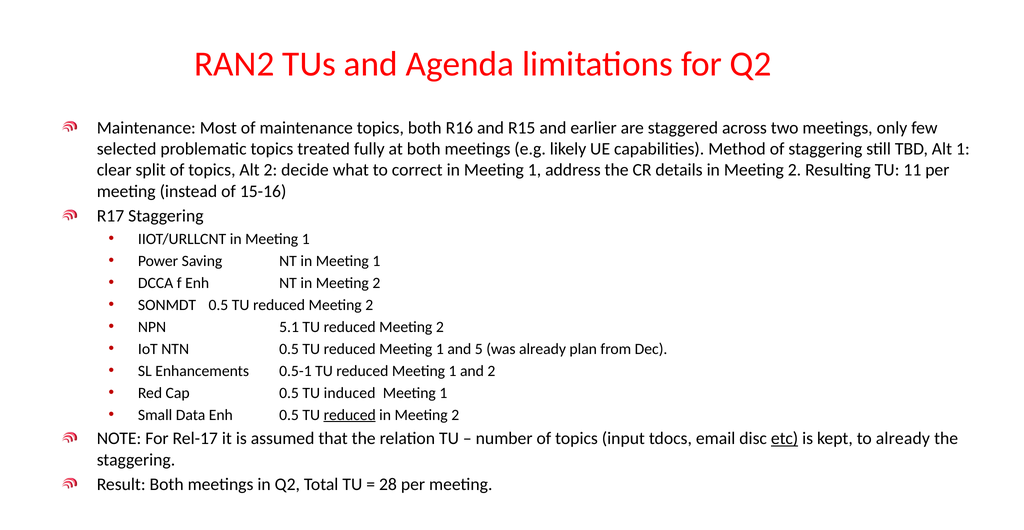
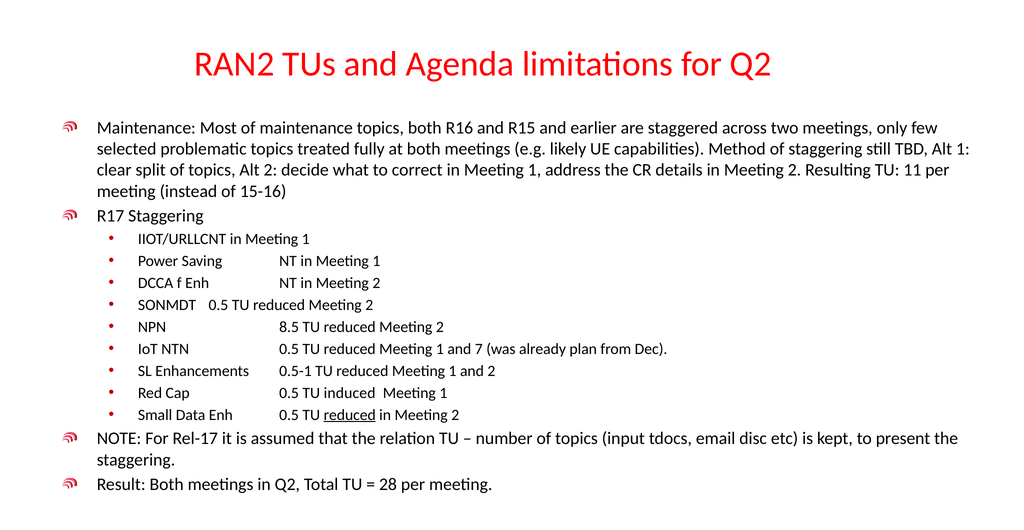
5.1: 5.1 -> 8.5 (289, 327)
5: 5 -> 7 (479, 349)
etc underline: present -> none (785, 438)
to already: already -> present (903, 438)
